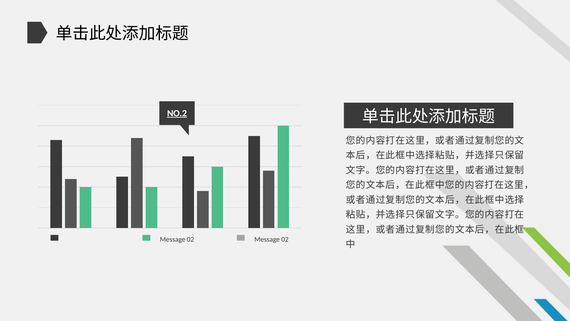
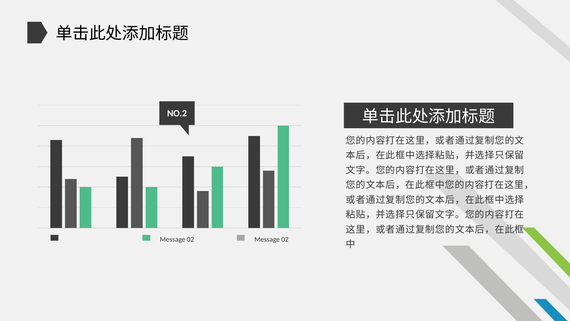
NO.2 underline: present -> none (177, 113)
